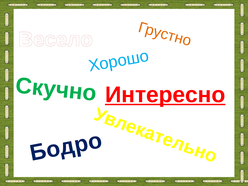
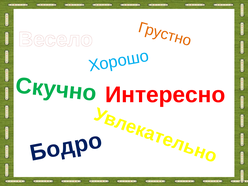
Интересно underline: present -> none (165, 95)
